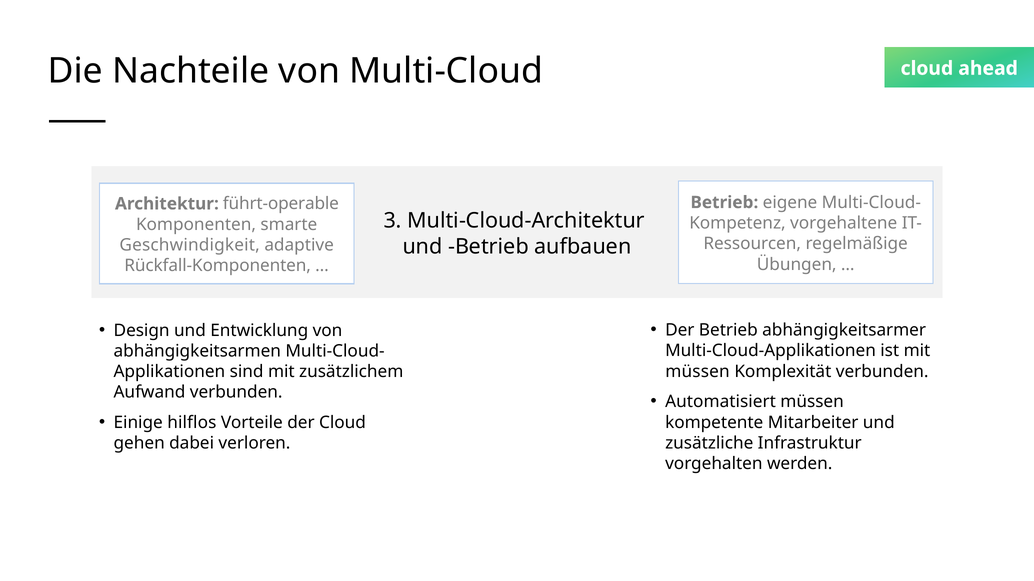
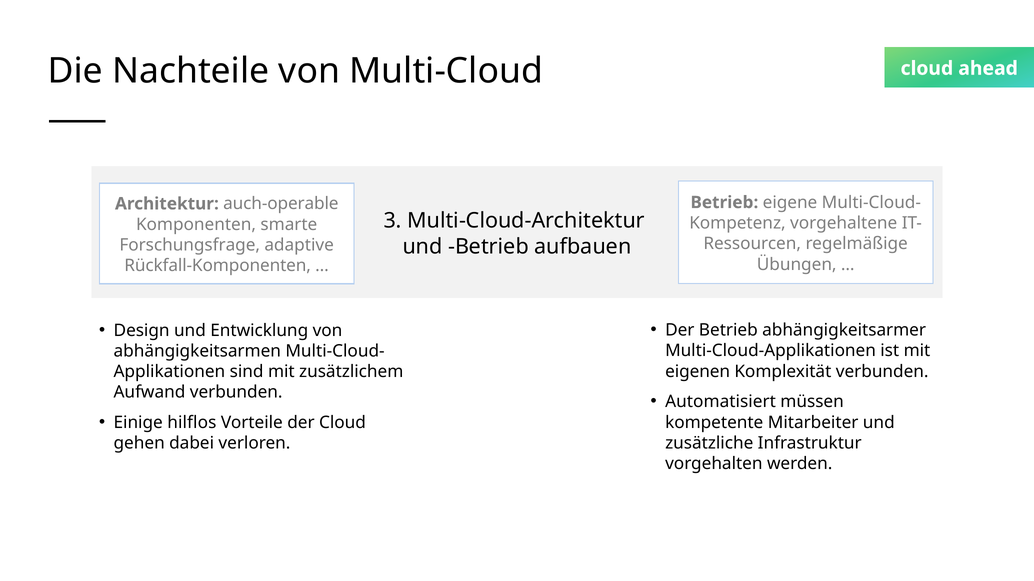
führt-operable: führt-operable -> auch-operable (281, 204)
Geschwindigkeit: Geschwindigkeit -> Forschungsfrage (190, 245)
müssen: müssen -> eigenen (698, 372)
